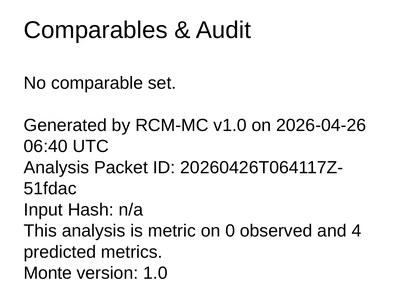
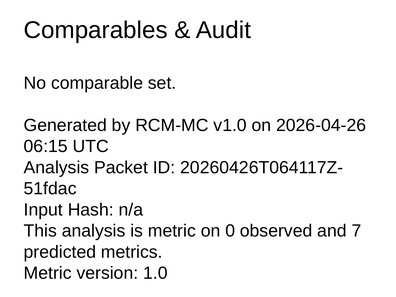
06:40: 06:40 -> 06:15 (46, 146)
4: 4 -> 7 (356, 231)
Monte: Monte -> Metric (48, 273)
